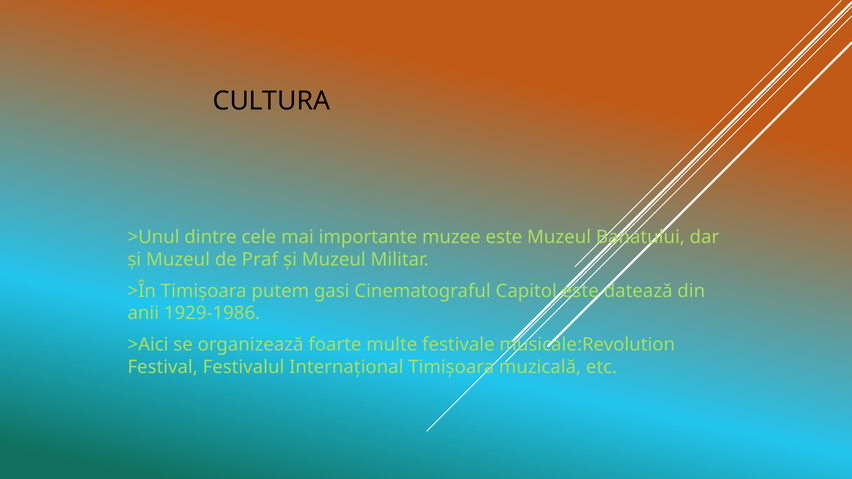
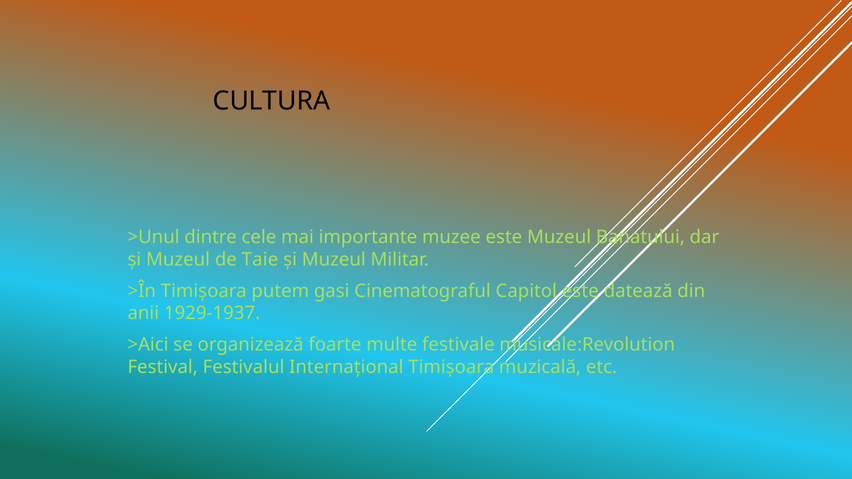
Praf: Praf -> Taie (260, 260)
1929-1986: 1929-1986 -> 1929-1937 (212, 313)
